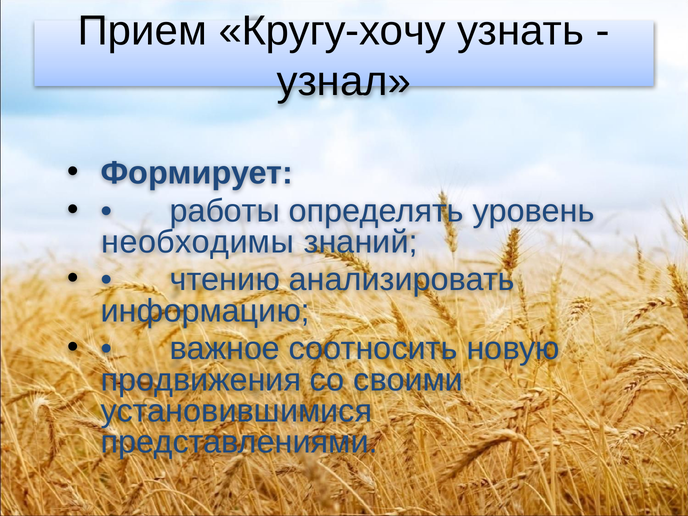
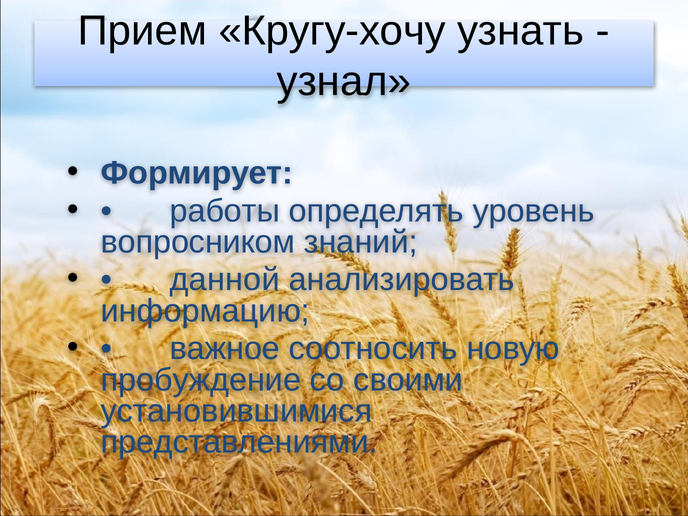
необходимы: необходимы -> вопросником (198, 242)
чтению: чтению -> данной (225, 280)
продвижения: продвижения -> пробуждение (201, 380)
